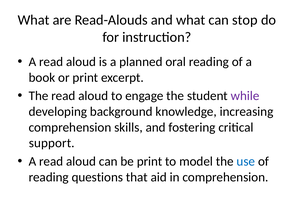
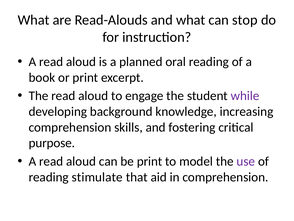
support: support -> purpose (52, 143)
use colour: blue -> purple (246, 161)
questions: questions -> stimulate (97, 177)
